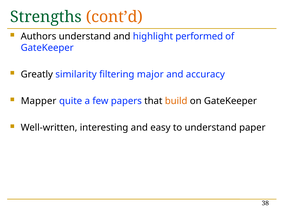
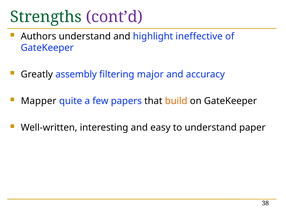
cont’d colour: orange -> purple (114, 17)
performed: performed -> ineffective (199, 36)
similarity: similarity -> assembly (76, 75)
